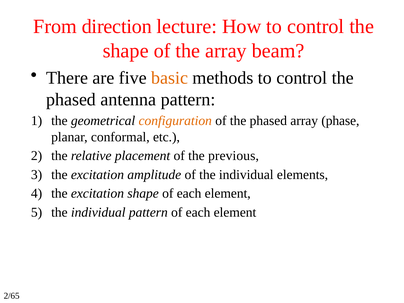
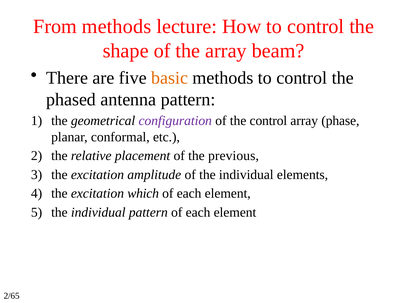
From direction: direction -> methods (117, 27)
configuration colour: orange -> purple (175, 121)
of the phased: phased -> control (268, 121)
excitation shape: shape -> which (143, 194)
